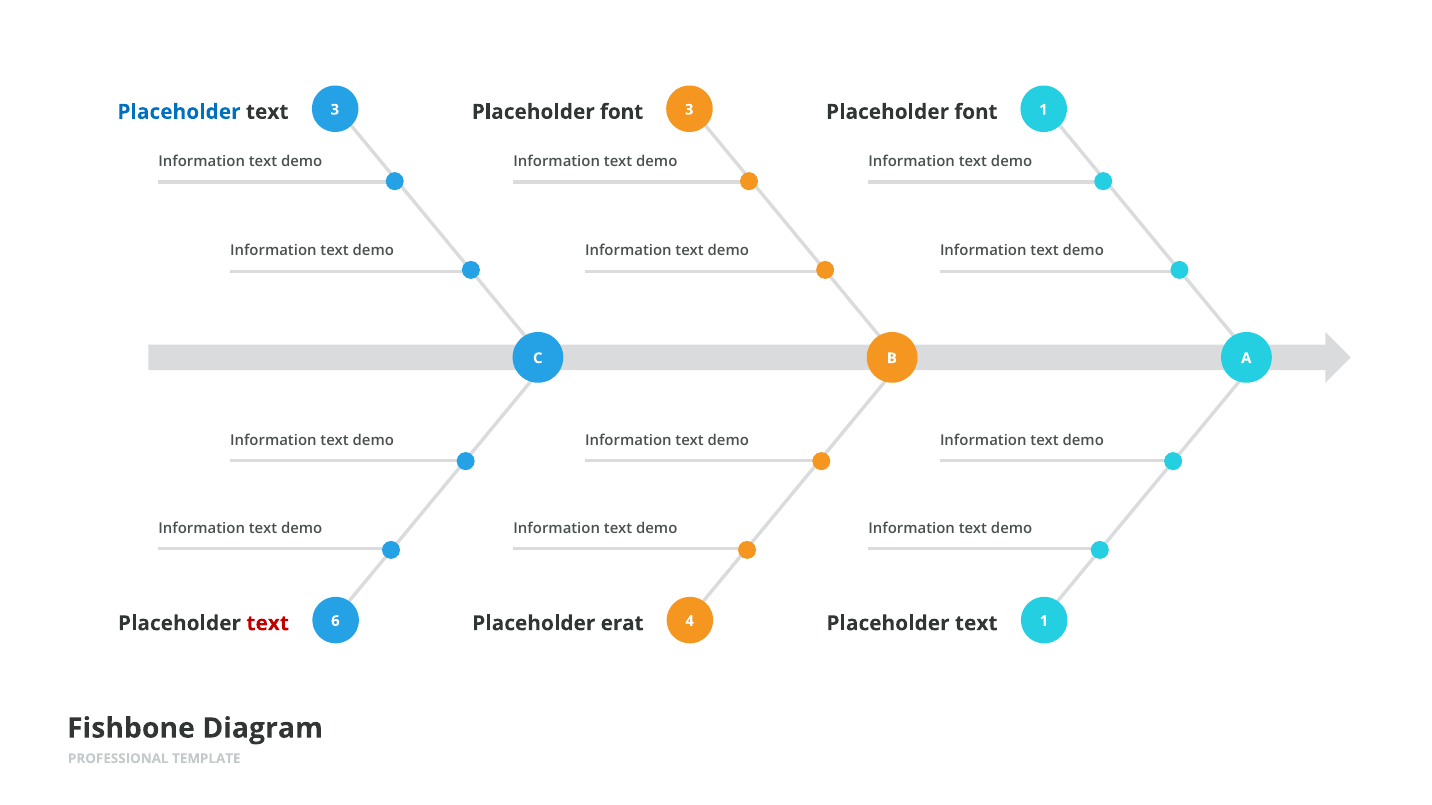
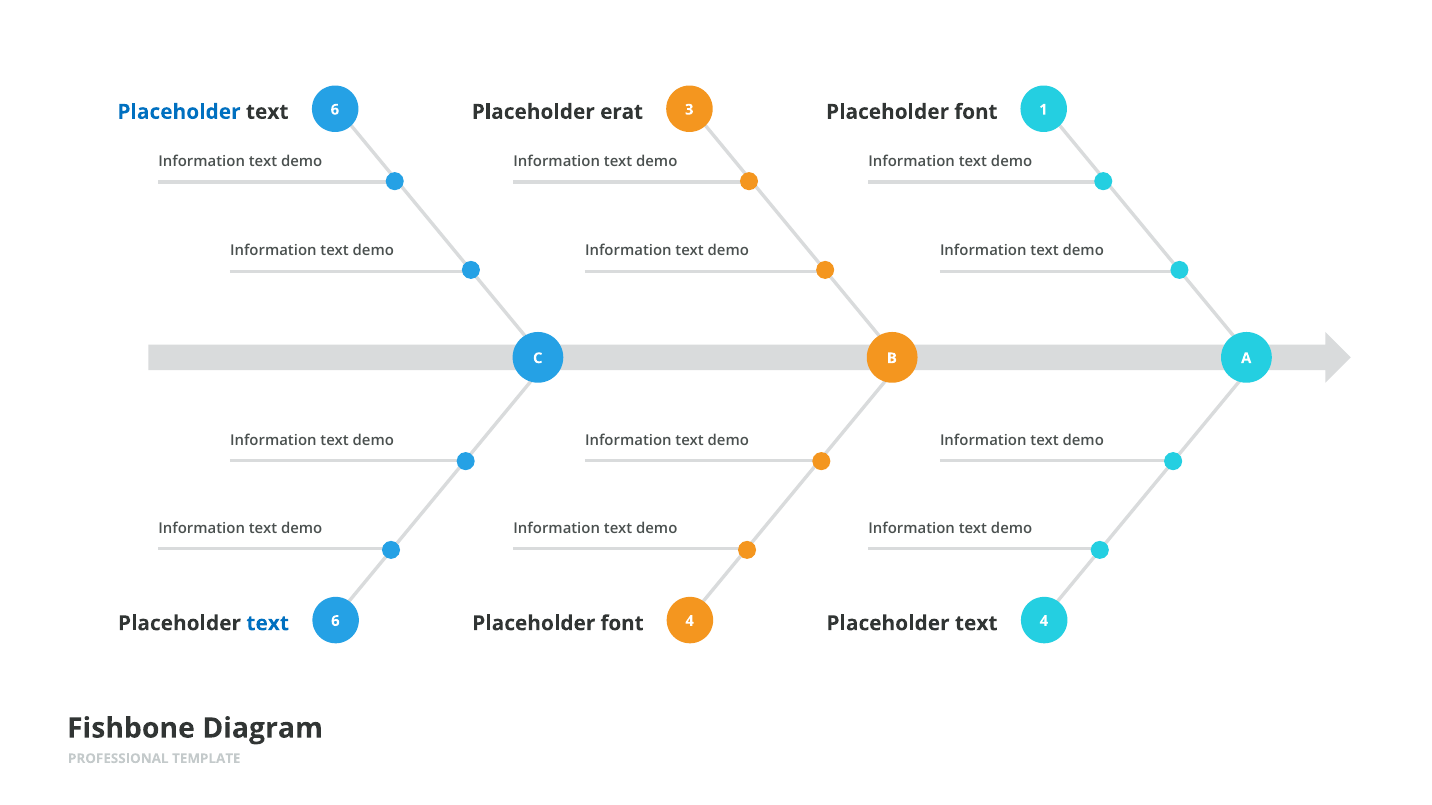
3: 3 -> 6 (335, 110)
font: font -> erat (622, 112)
text colour: red -> blue (268, 624)
erat: erat -> font (622, 624)
text 1: 1 -> 4 (1044, 621)
